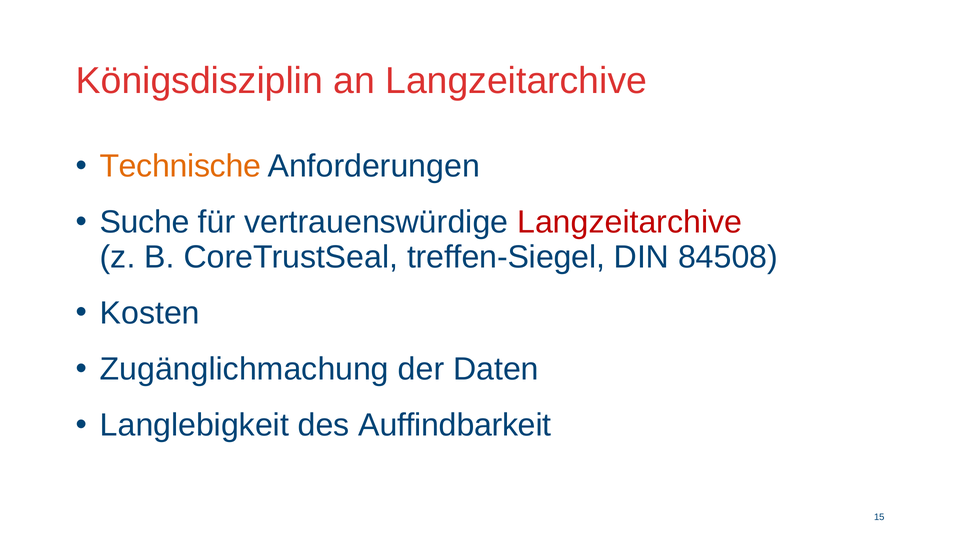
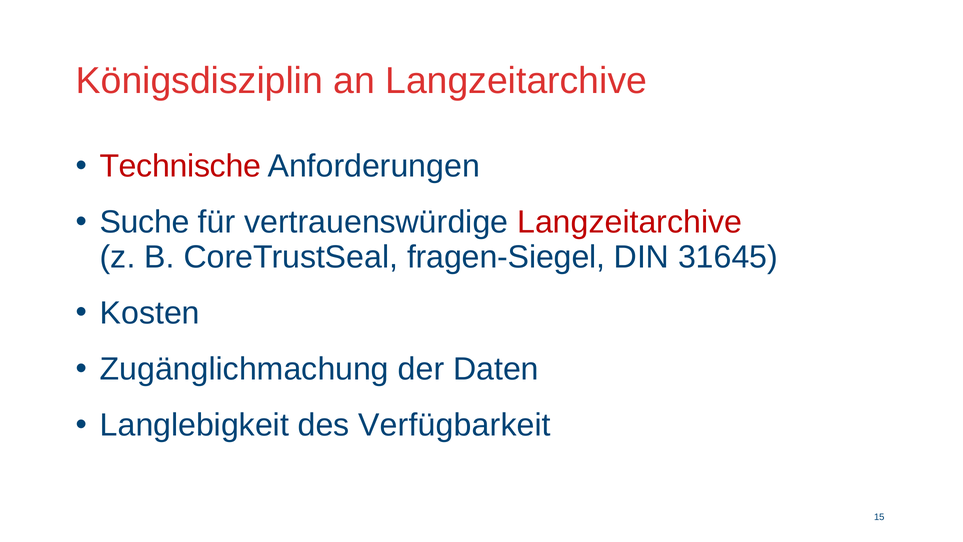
Technische colour: orange -> red (180, 166)
treffen-Siegel: treffen-Siegel -> fragen-Siegel (506, 257)
84508: 84508 -> 31645 (728, 257)
Auffindbarkeit: Auffindbarkeit -> Verfügbarkeit (455, 425)
